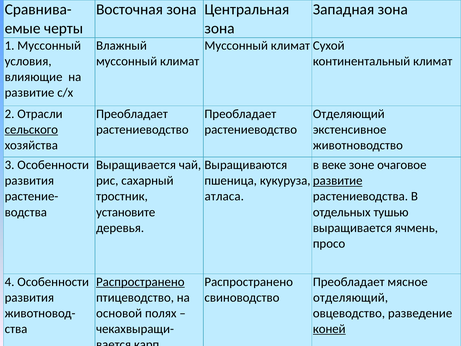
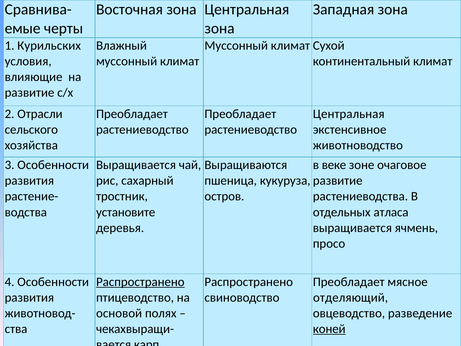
1 Муссонный: Муссонный -> Курильских (49, 46)
Отделяющий: Отделяющий -> Центральная (349, 114)
сельского underline: present -> none (31, 129)
развитие underline: present -> none (338, 181)
атласа: атласа -> остров (224, 196)
тушью: тушью -> атласа (391, 212)
